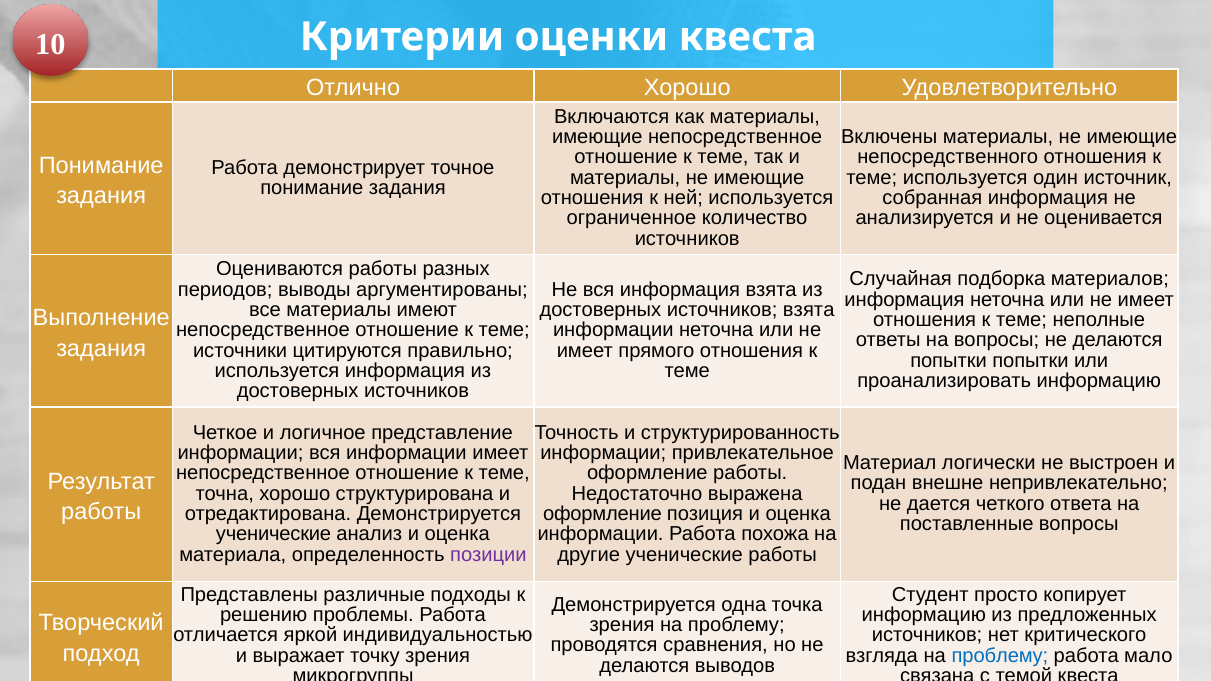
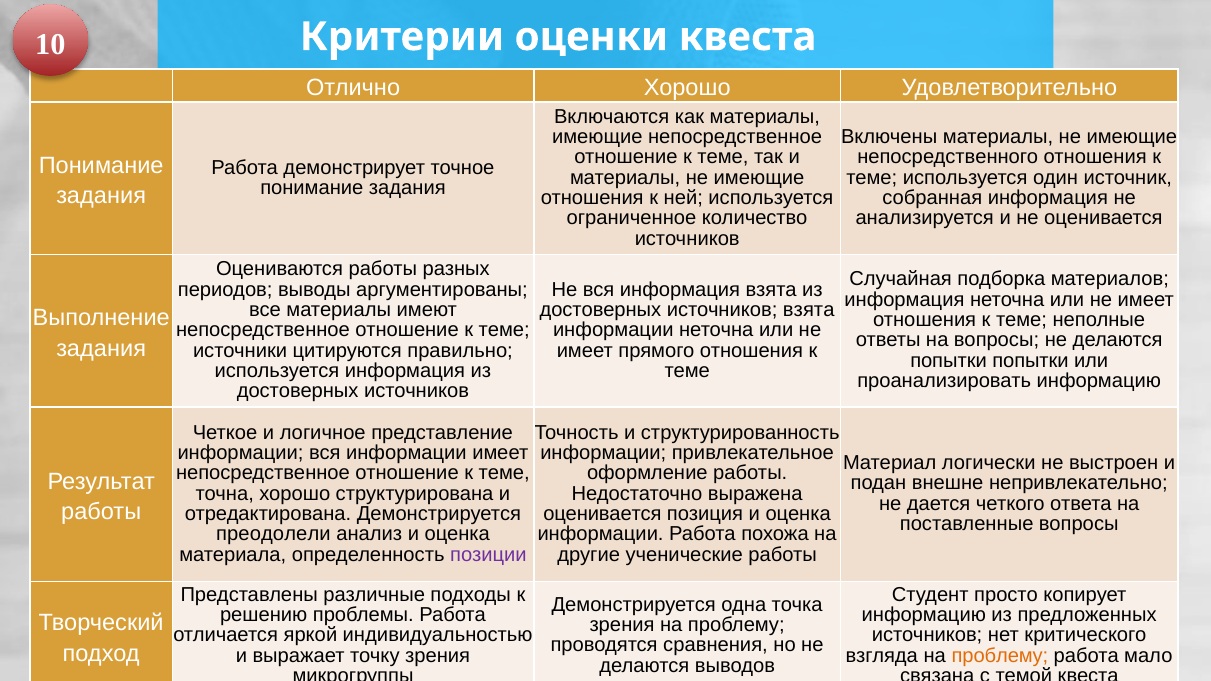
оформление: оформление -> оценивается (602, 514)
ученические: ученические -> преодолели (273, 534)
проблему colour: blue -> orange (1000, 656)
